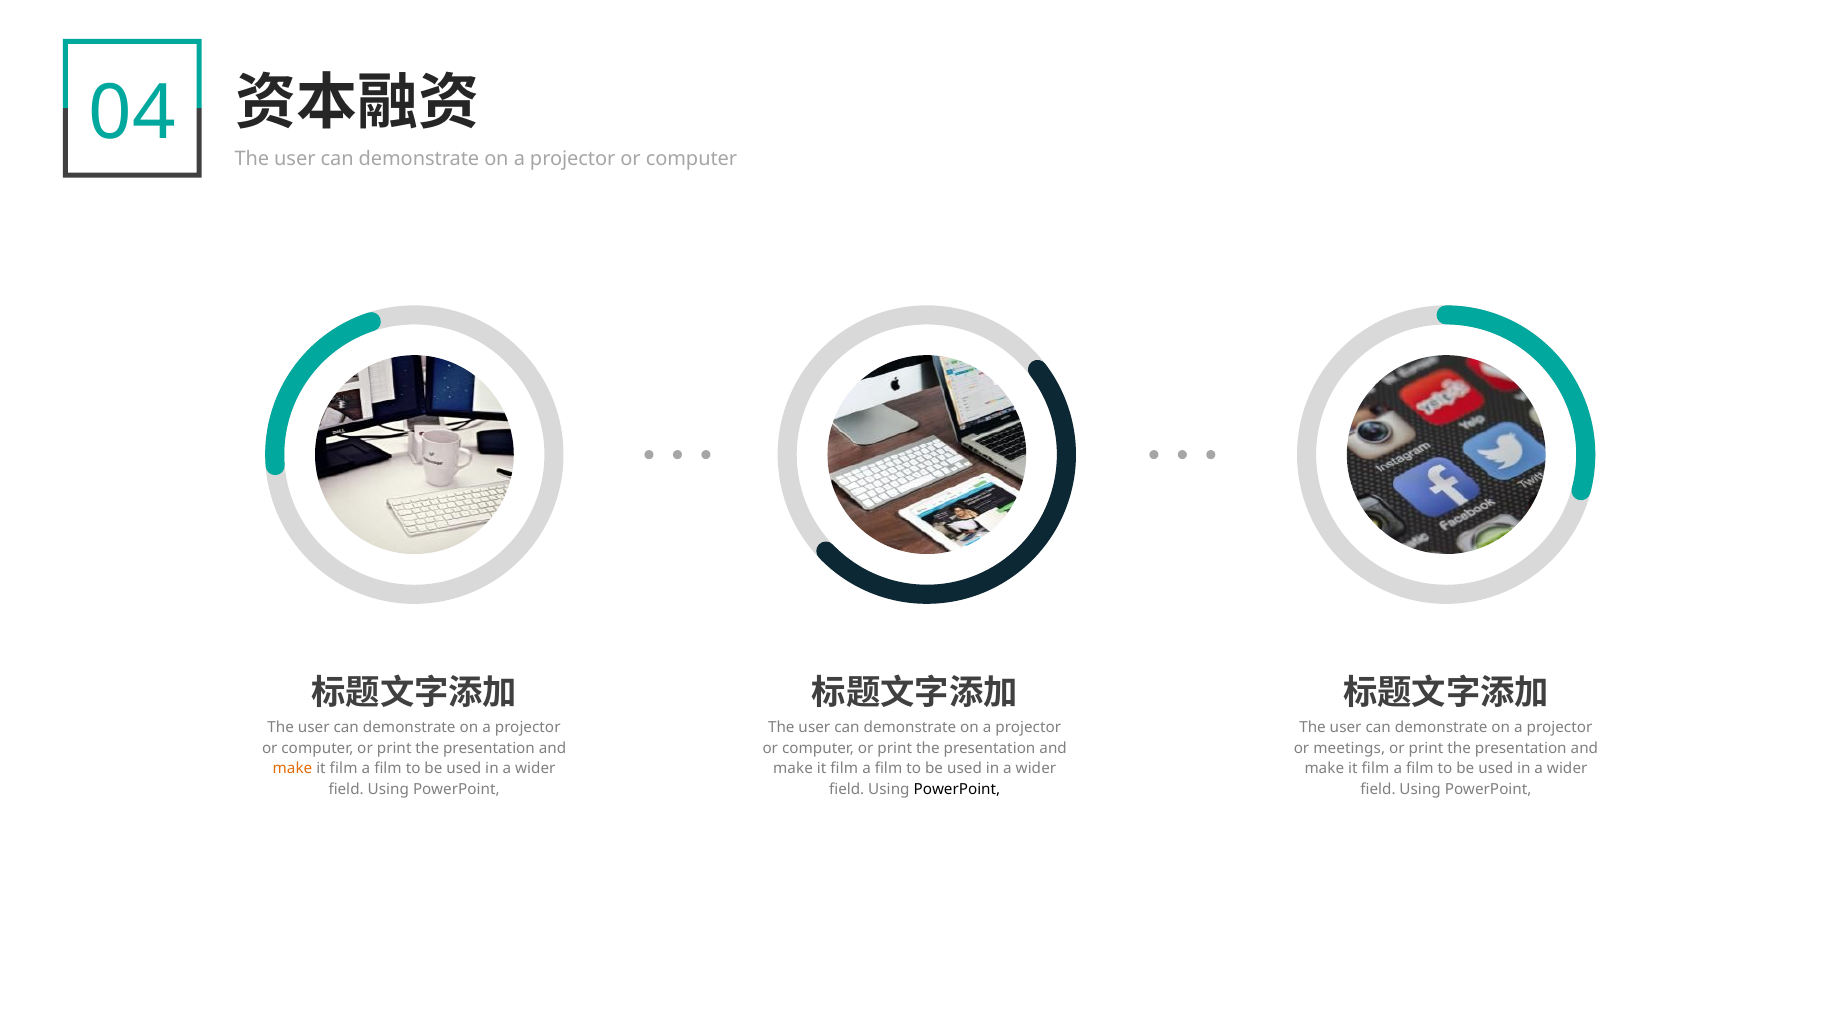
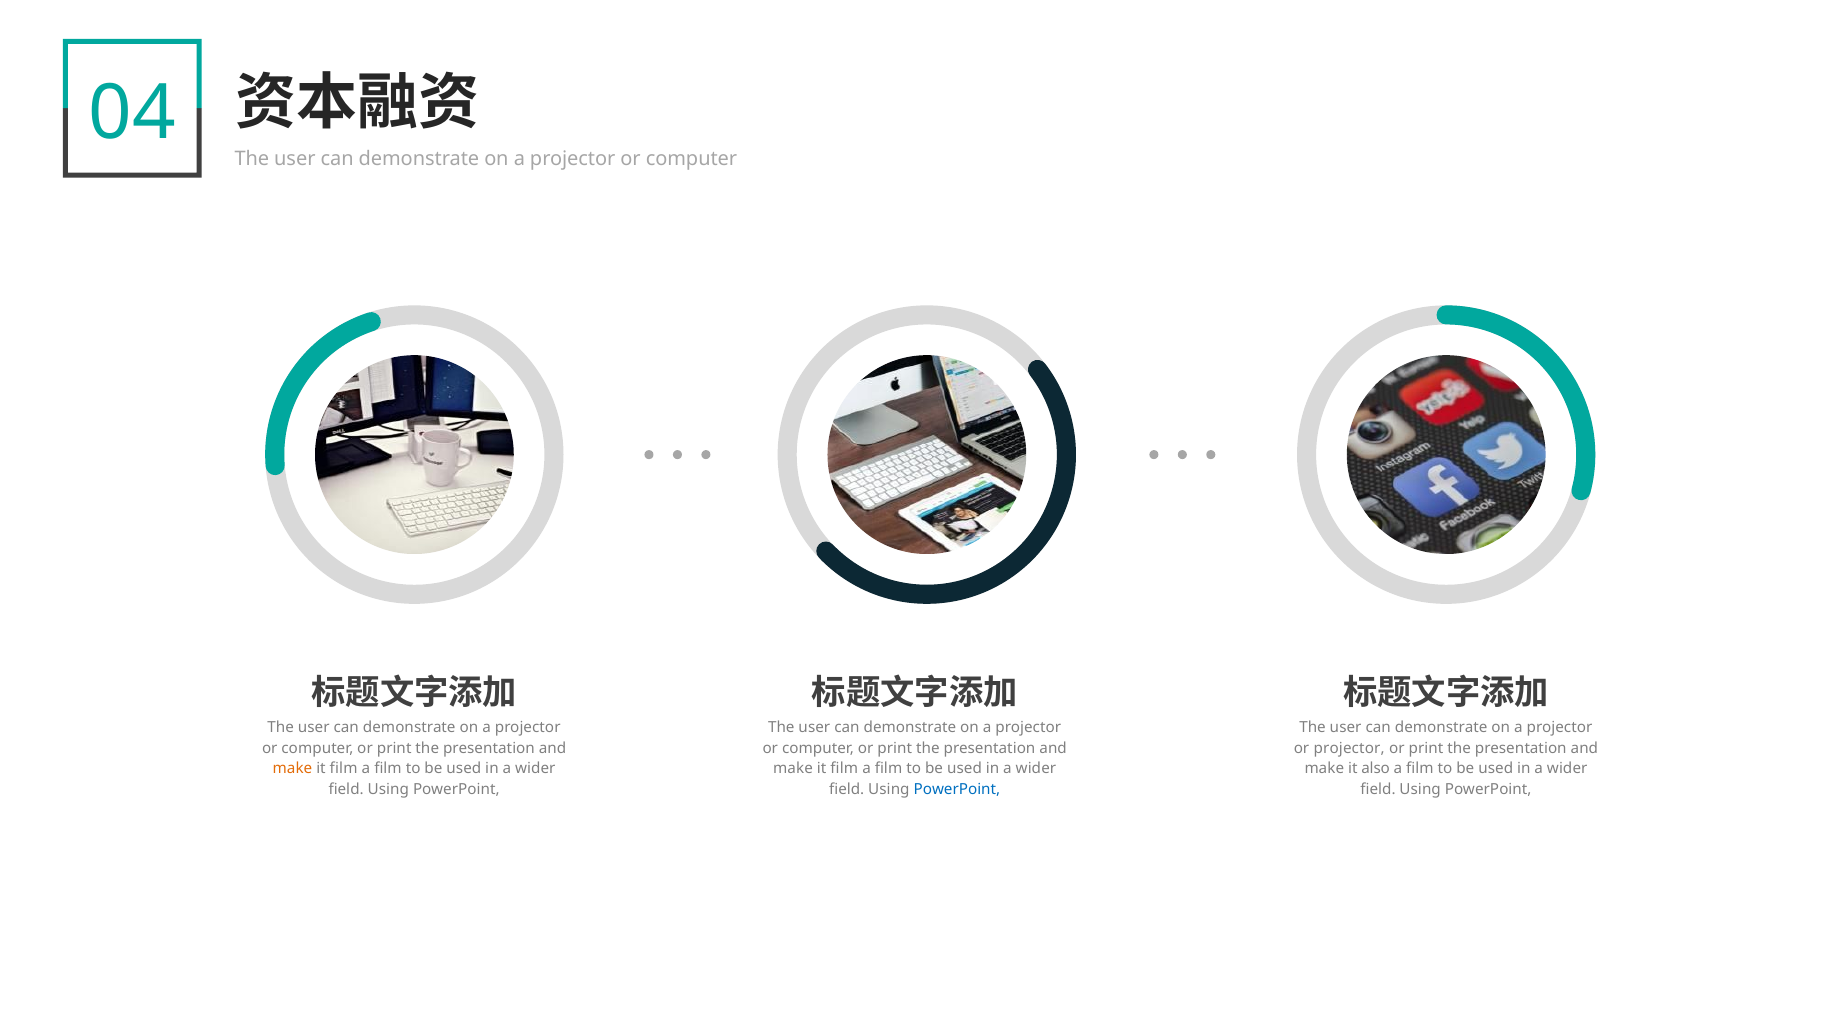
or meetings: meetings -> projector (1349, 748)
film: film -> also (1376, 768)
PowerPoint colour: black -> blue (957, 789)
